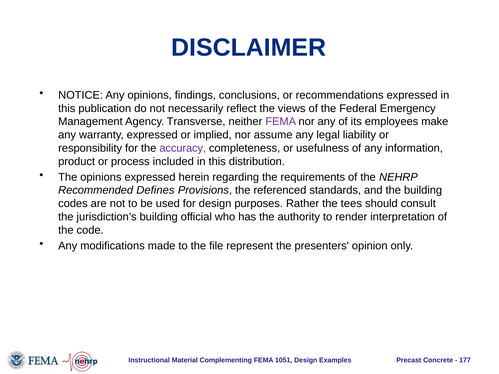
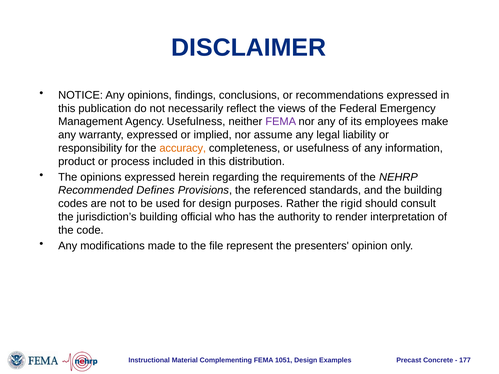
Agency Transverse: Transverse -> Usefulness (196, 122)
accuracy colour: purple -> orange (183, 148)
tees: tees -> rigid (351, 204)
